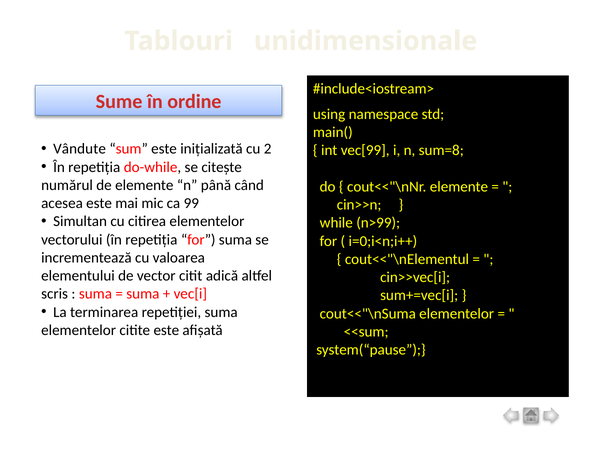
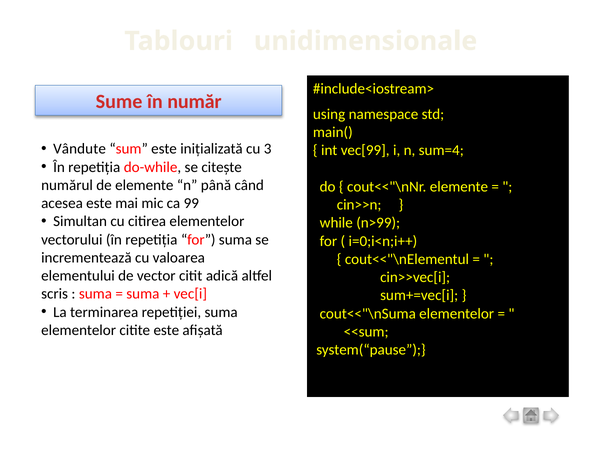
ordine: ordine -> număr (194, 102)
2: 2 -> 3 (268, 149)
sum=8: sum=8 -> sum=4 (441, 150)
